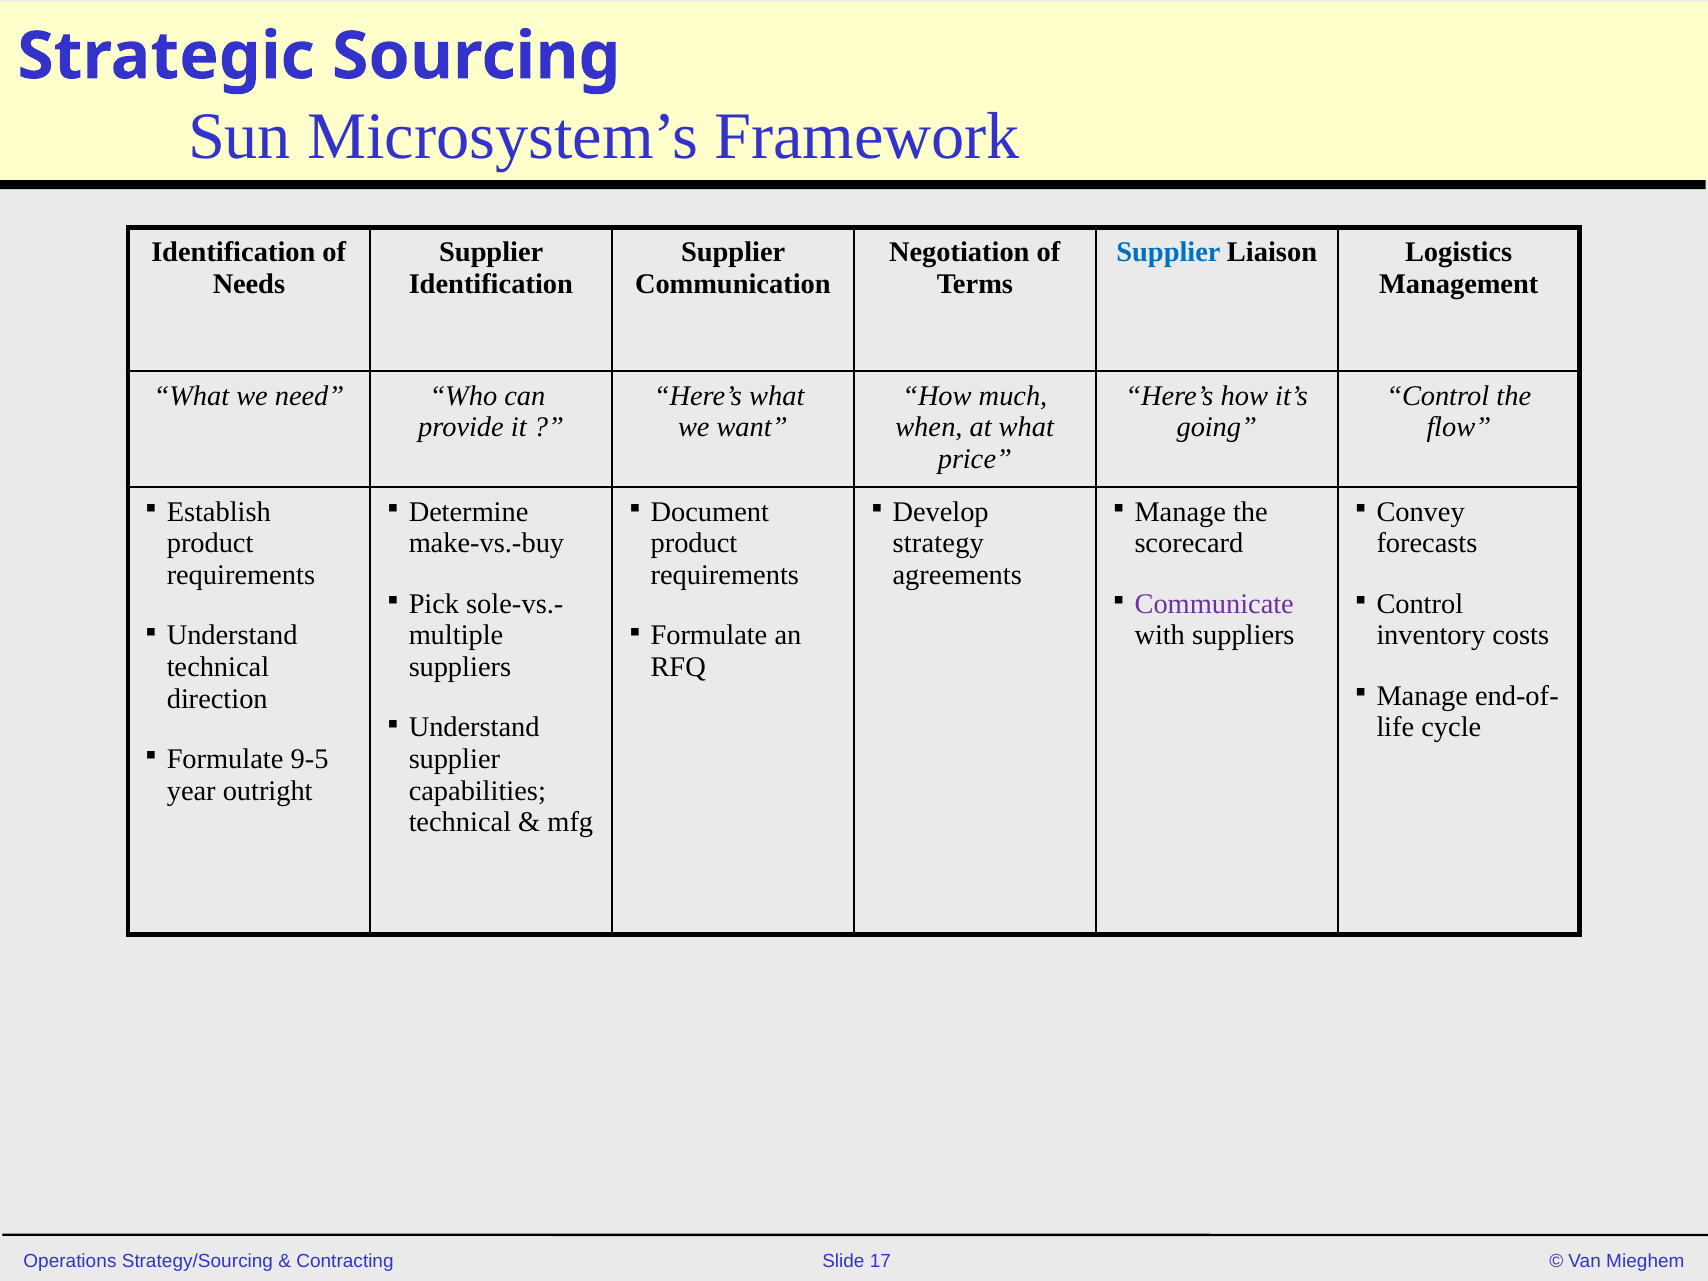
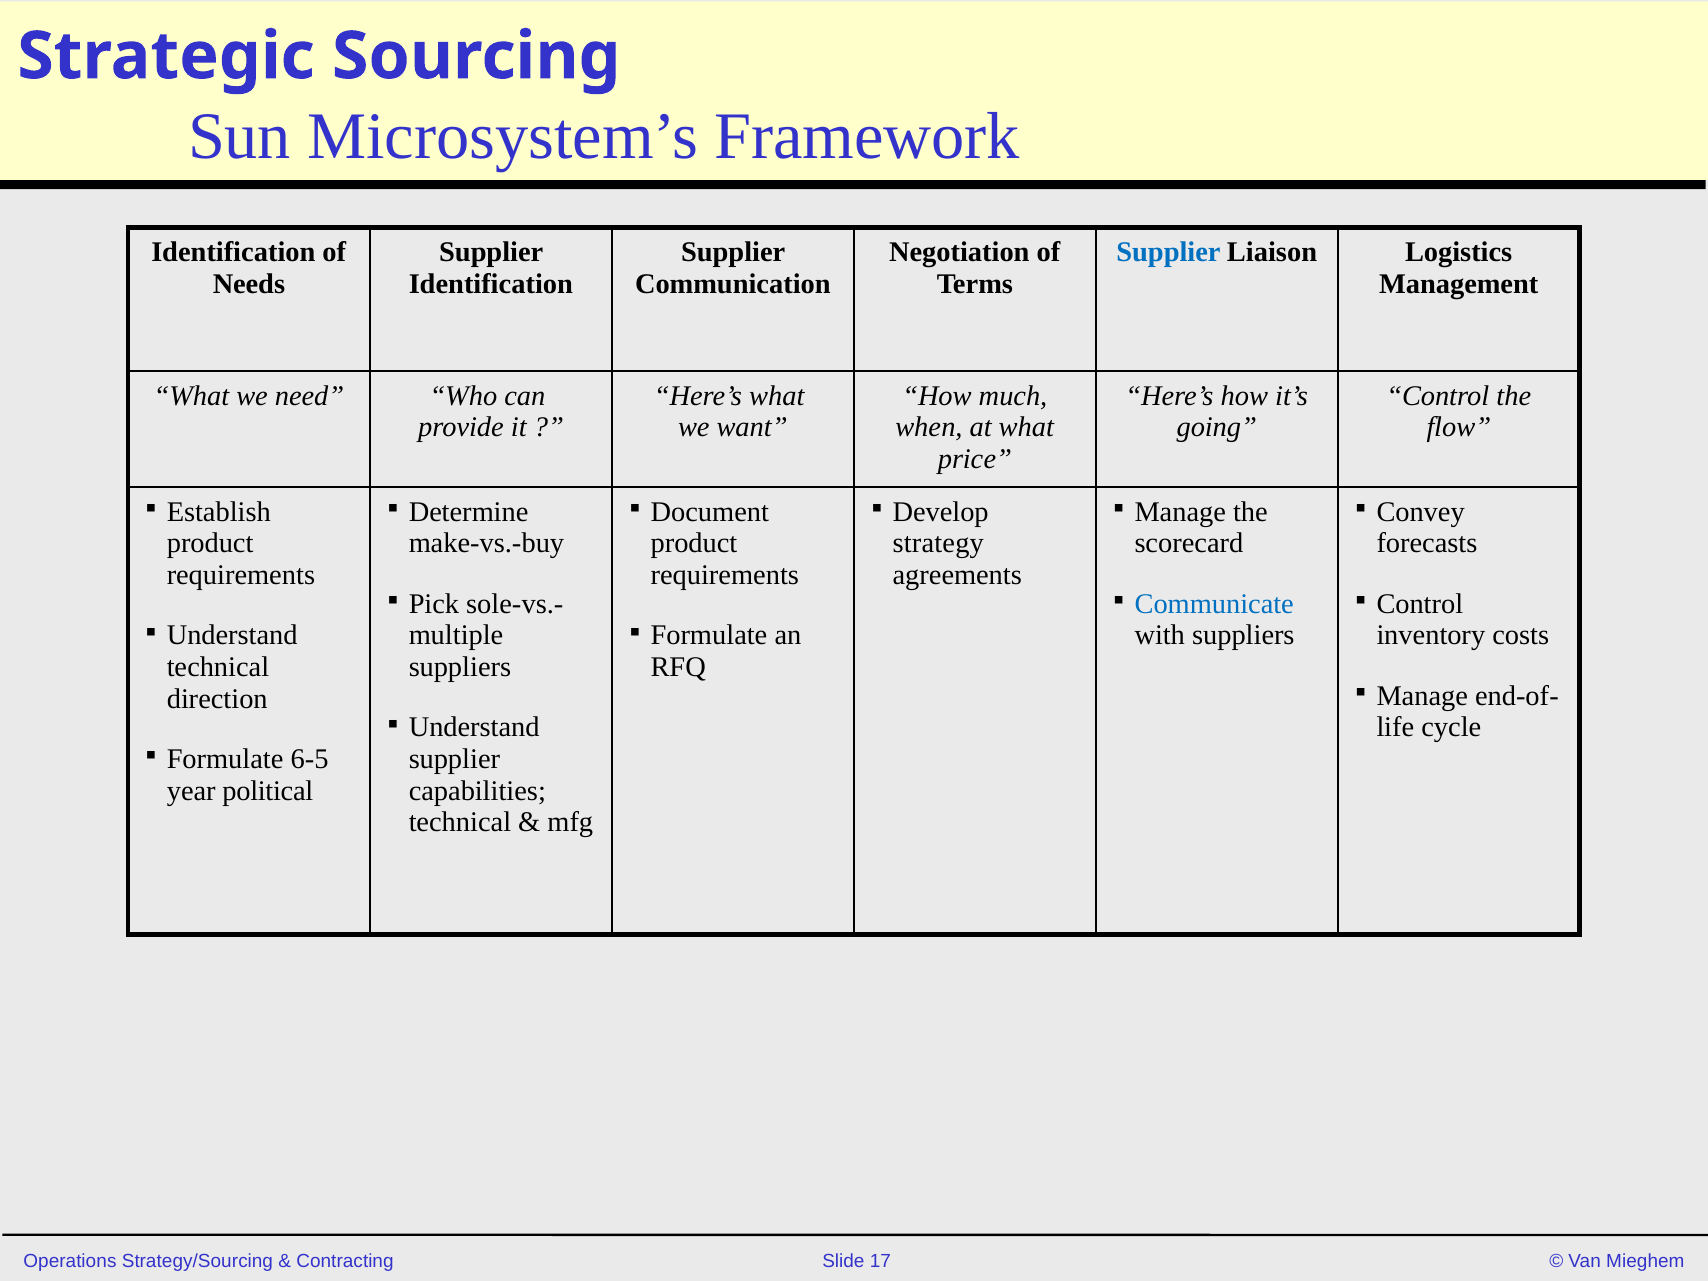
Communicate colour: purple -> blue (1214, 604)
9-5: 9-5 -> 6-5 (310, 759)
outright: outright -> political (268, 791)
